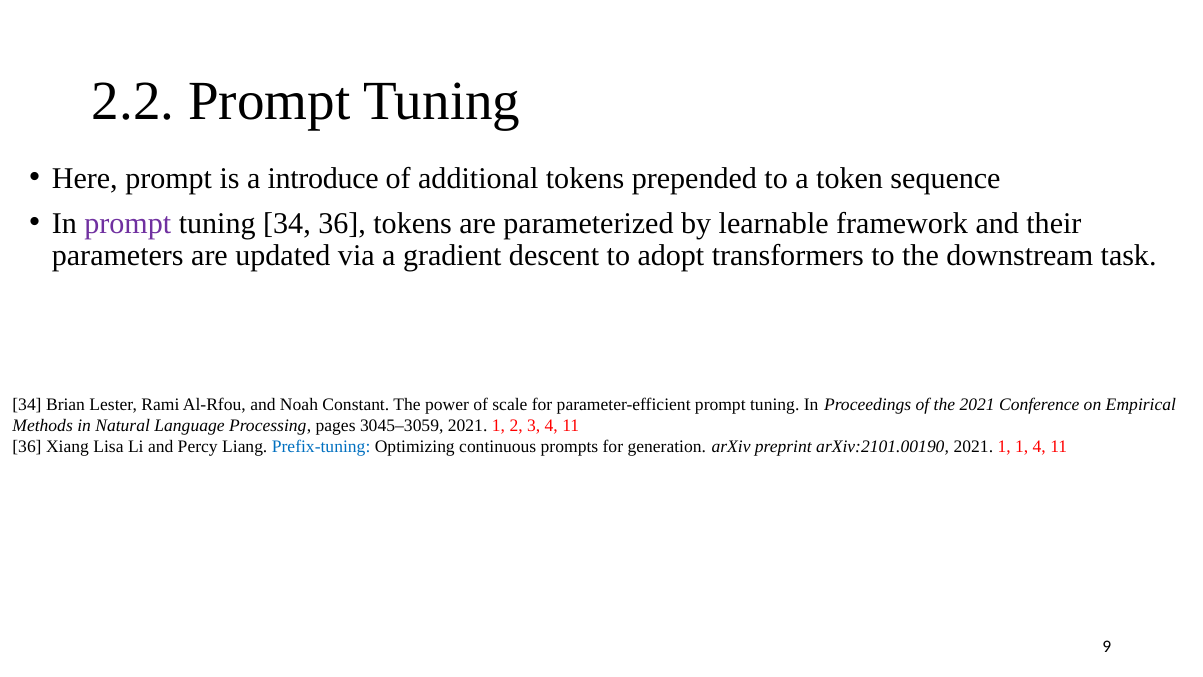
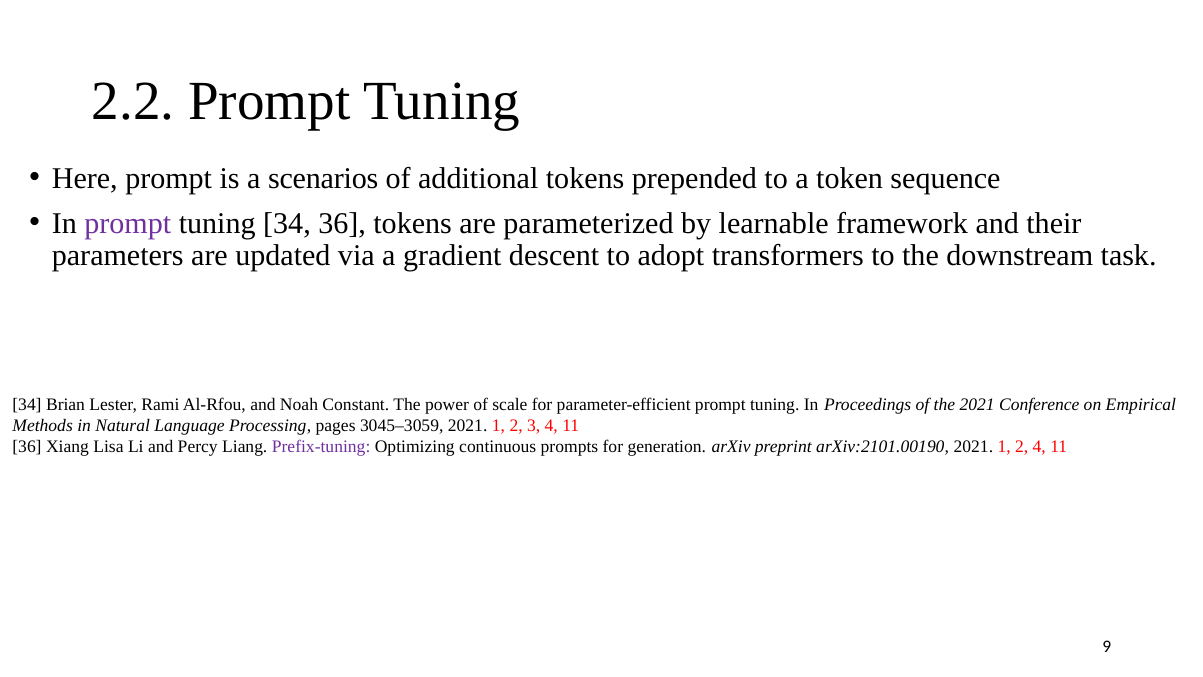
introduce: introduce -> scenarios (323, 178)
Prefix-tuning colour: blue -> purple (321, 446)
arXiv:2101.00190 2021 1 1: 1 -> 2 (1022, 446)
